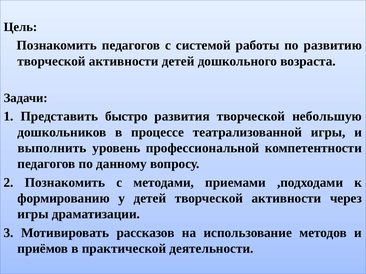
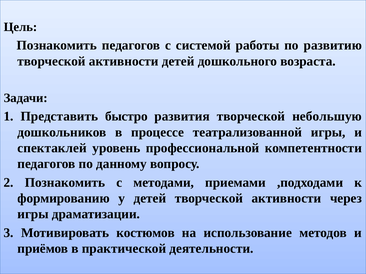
выполнить: выполнить -> спектаклей (52, 148)
рассказов: рассказов -> костюмов (146, 233)
